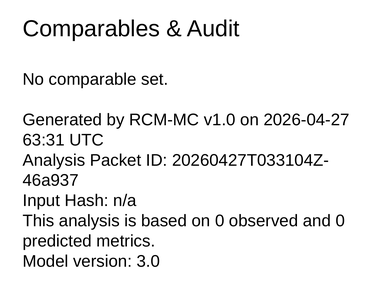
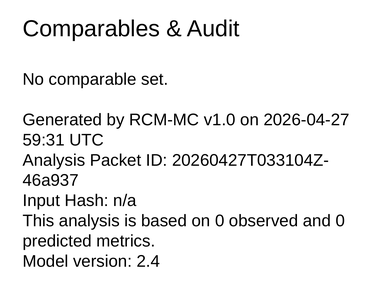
63:31: 63:31 -> 59:31 (44, 140)
3.0: 3.0 -> 2.4 (148, 261)
